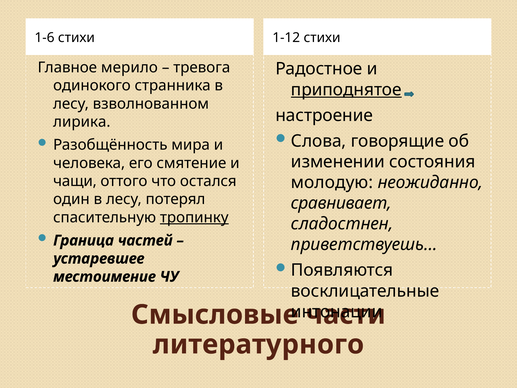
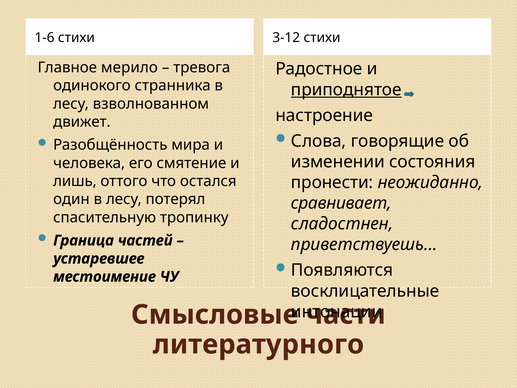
1-12: 1-12 -> 3-12 (286, 38)
лирика: лирика -> движет (82, 122)
чащи: чащи -> лишь (75, 181)
молодую: молодую -> пронести (332, 182)
тропинку underline: present -> none (194, 217)
